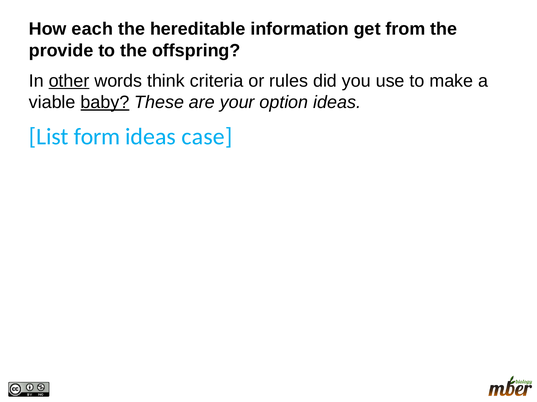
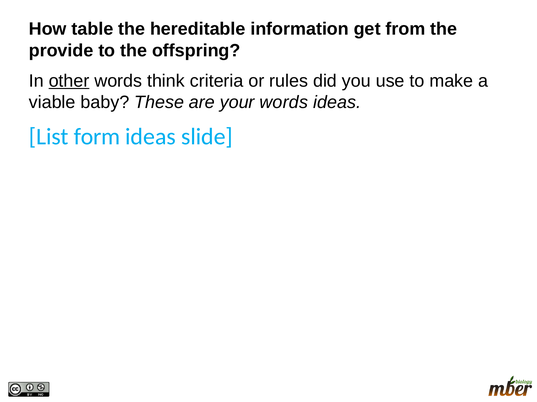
each: each -> table (92, 29)
baby underline: present -> none (105, 103)
your option: option -> words (284, 103)
case: case -> slide (207, 137)
